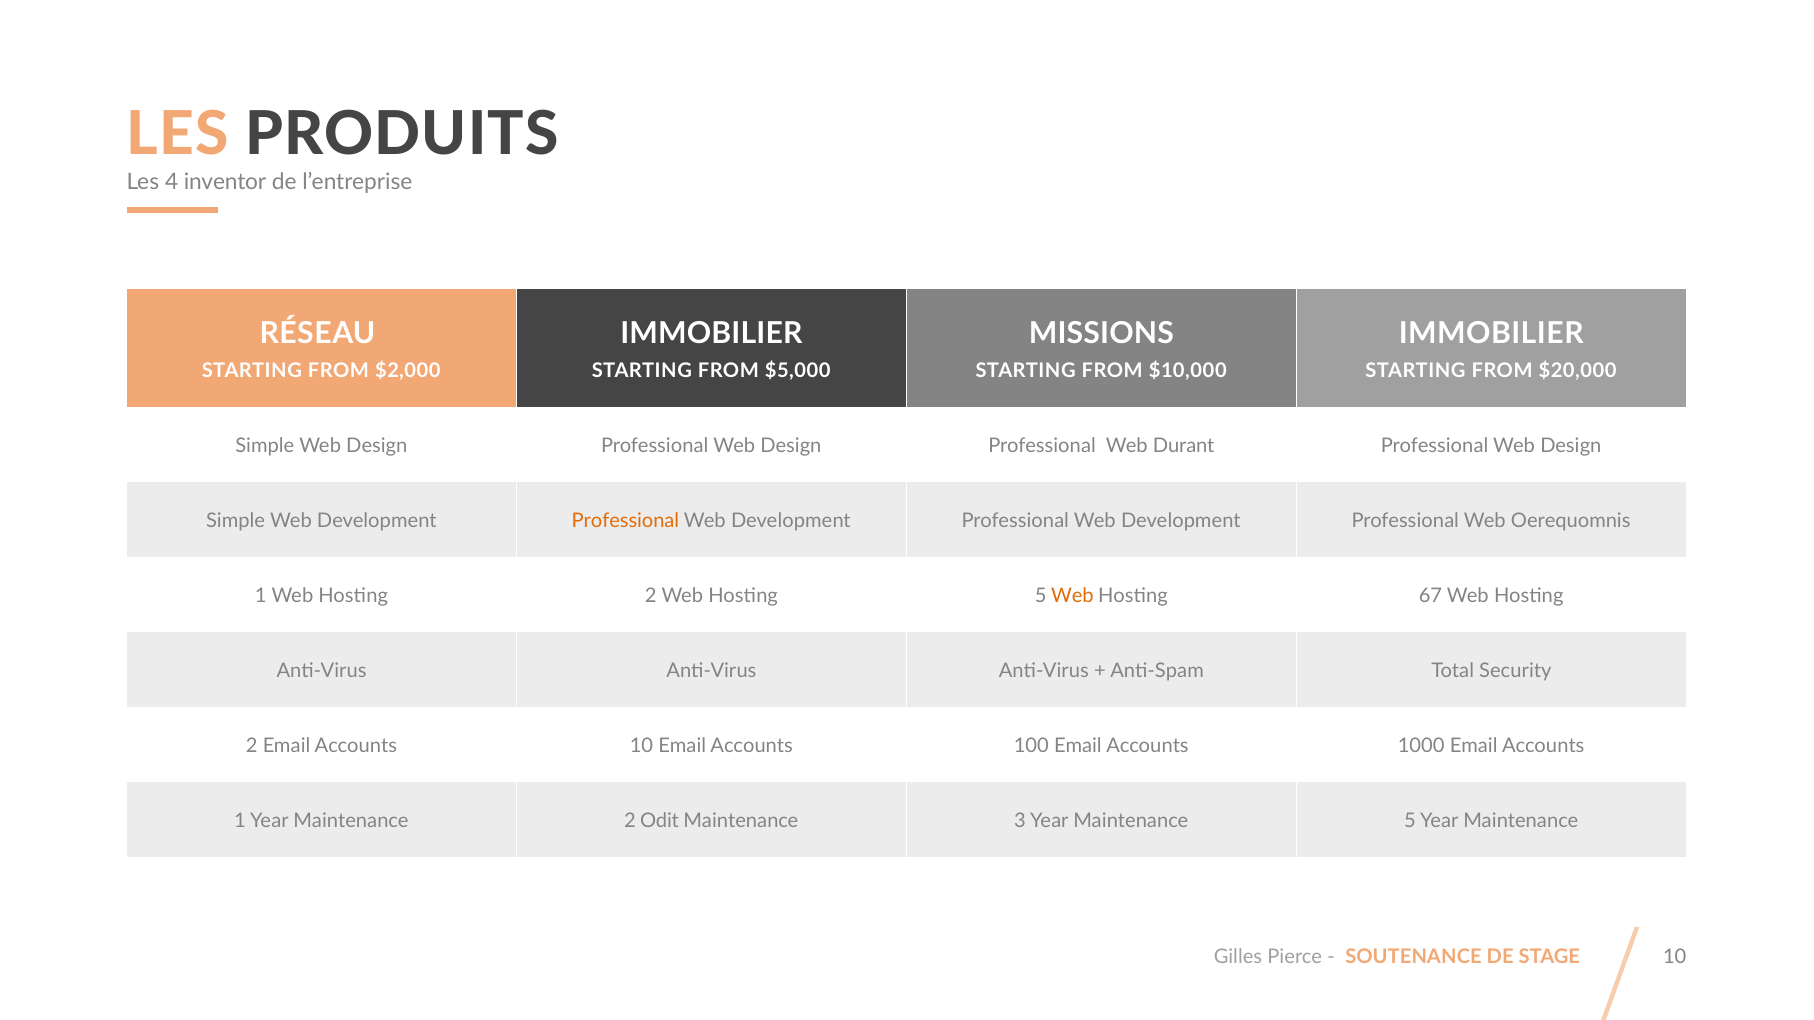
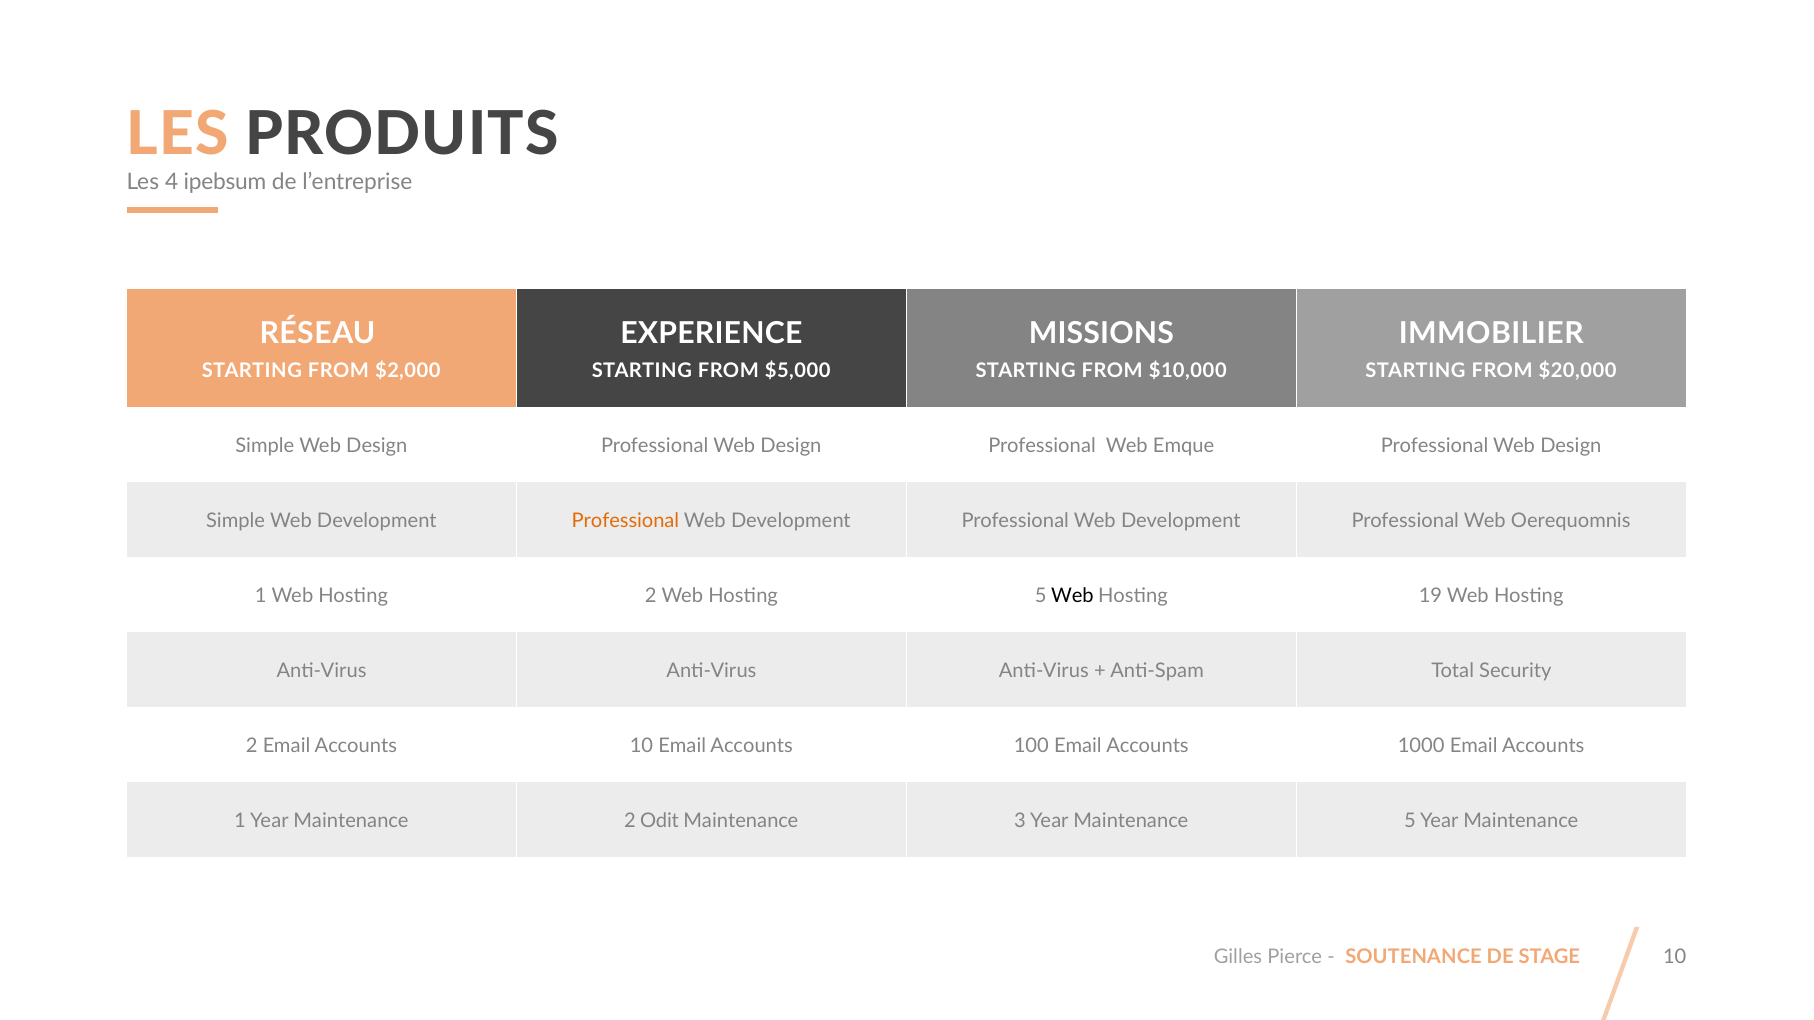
inventor: inventor -> ipebsum (225, 182)
IMMOBILIER: IMMOBILIER -> EXPERIENCE (711, 334)
Durant: Durant -> Emque (1184, 446)
Web colour: orange -> black (1072, 596)
67: 67 -> 19 (1430, 596)
